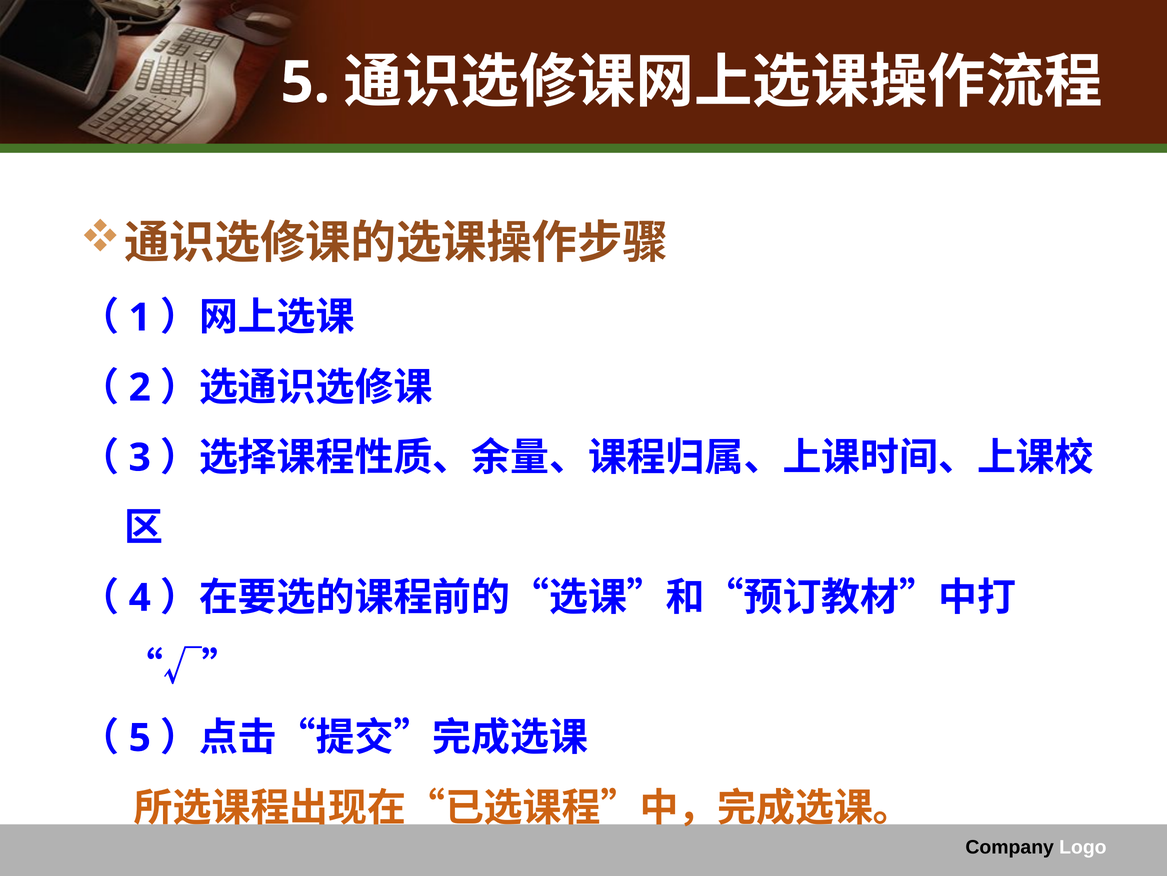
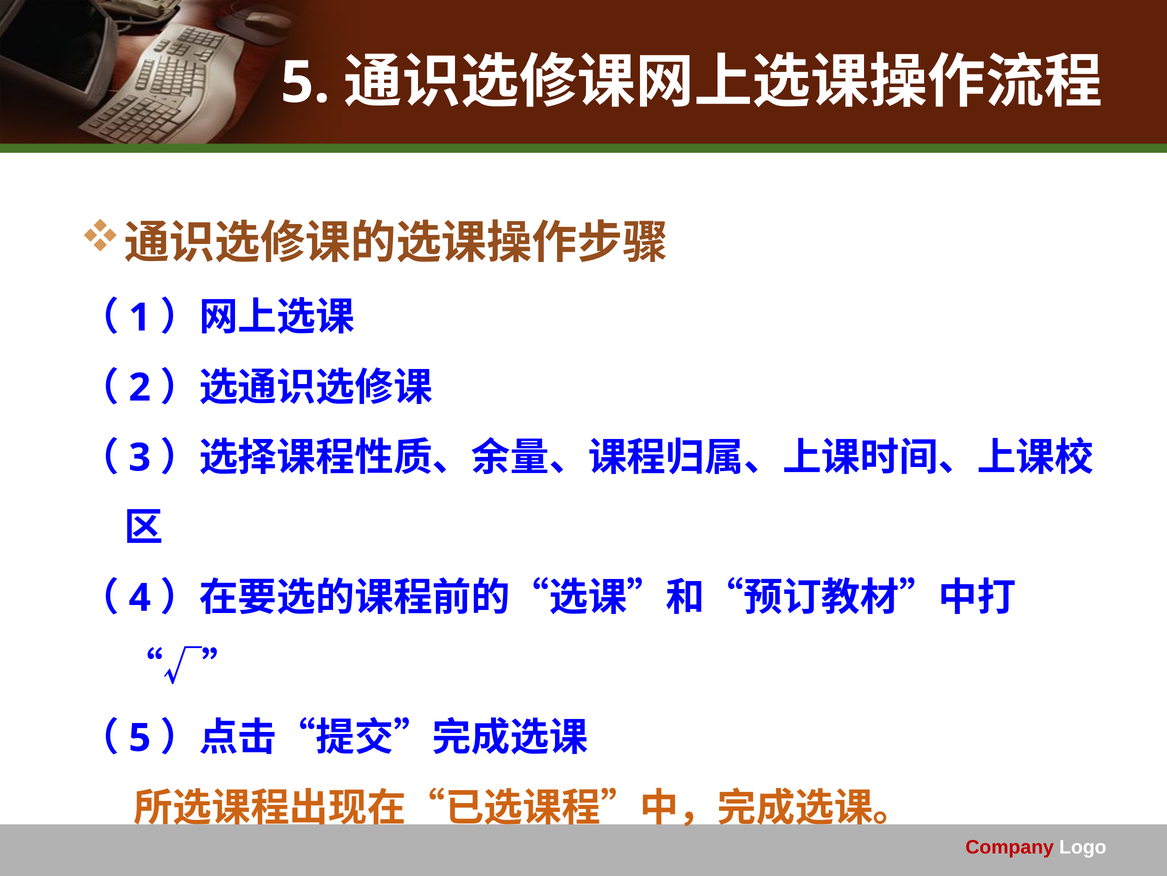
Company colour: black -> red (1010, 847)
